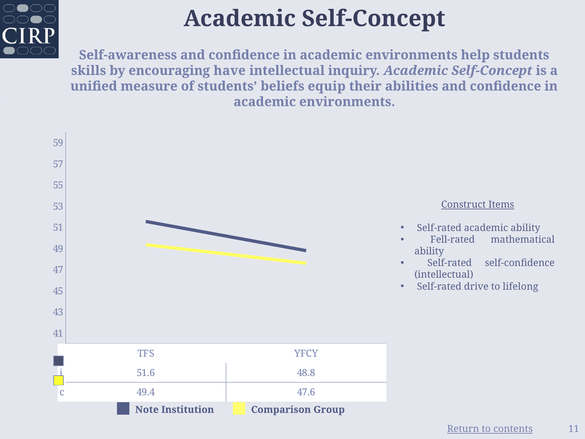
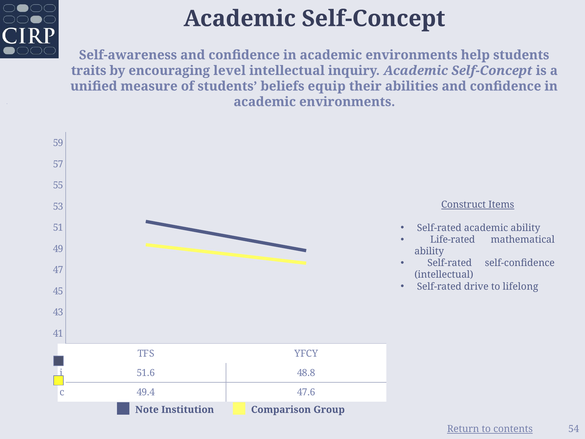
skills: skills -> traits (89, 71)
have: have -> level (230, 71)
Fell-rated: Fell-rated -> Life-rated (453, 240)
11: 11 -> 54 (574, 429)
